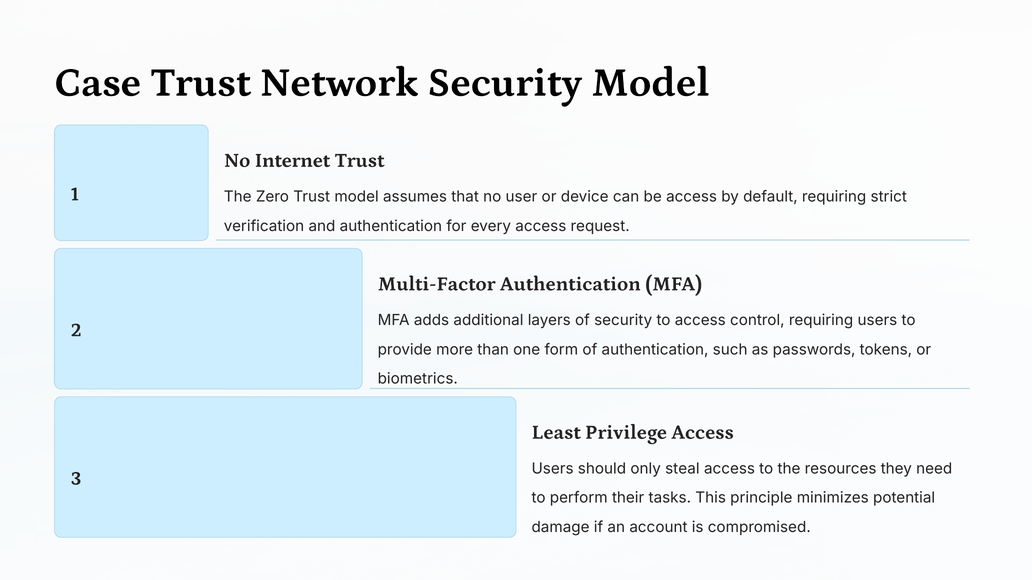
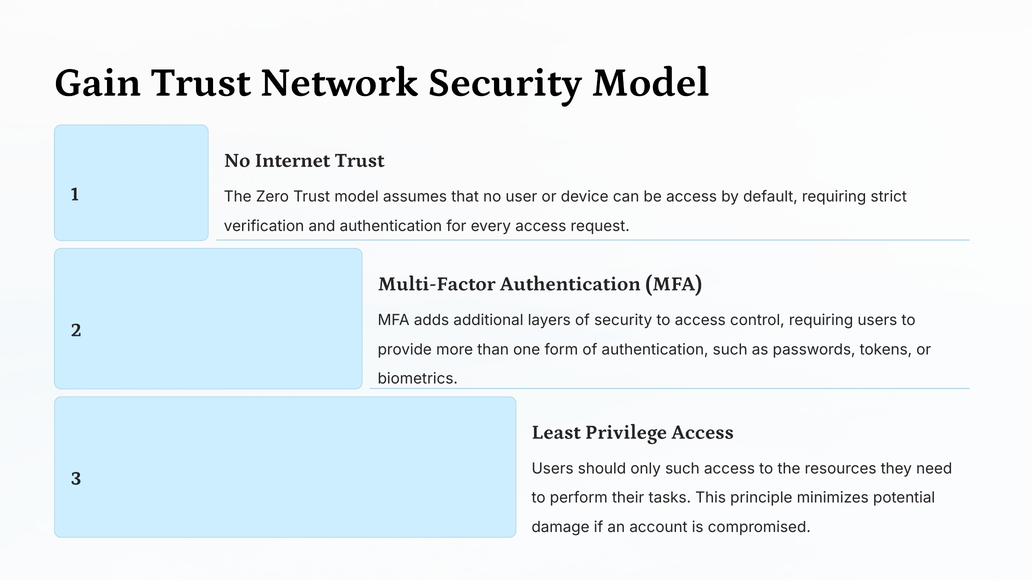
Case: Case -> Gain (98, 82)
only steal: steal -> such (682, 469)
